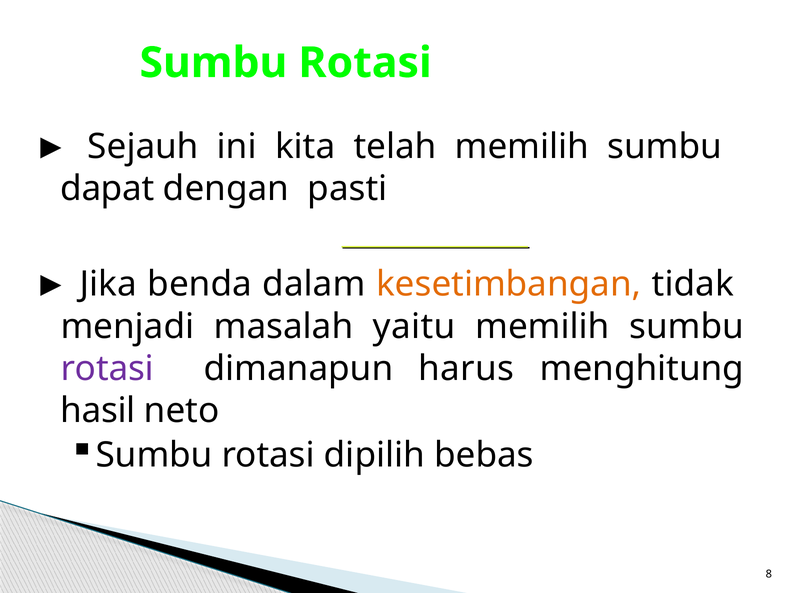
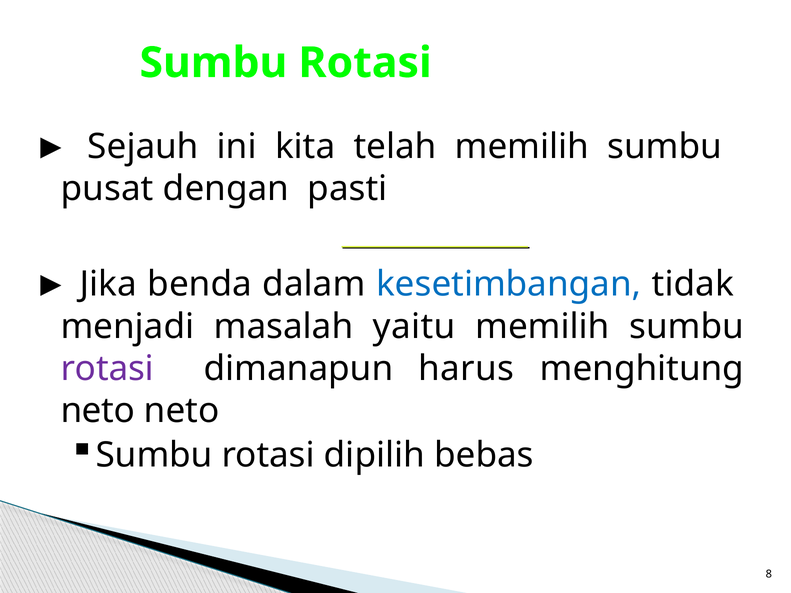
dapat: dapat -> pusat (107, 189)
kesetimbangan colour: orange -> blue (509, 284)
hasil: hasil -> neto (98, 411)
